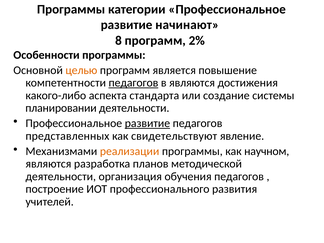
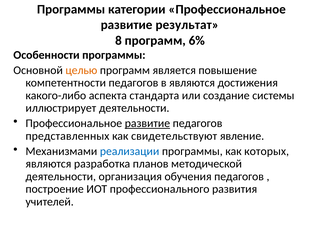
начинают: начинают -> результат (187, 25)
2%: 2% -> 6% (197, 41)
педагогов underline: present -> none (133, 83)
планировании: планировании -> иллюстрирует (61, 108)
реализации colour: orange -> blue (130, 151)
научном: научном -> которых (267, 151)
